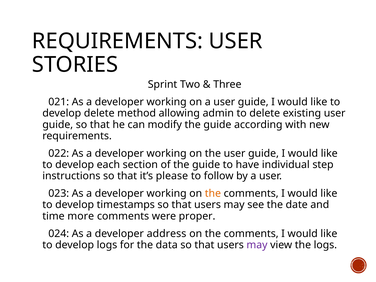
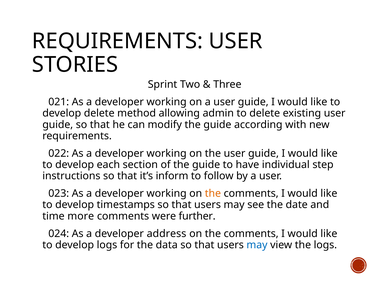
please: please -> inform (172, 176)
proper: proper -> further (197, 216)
may colour: purple -> blue (257, 245)
